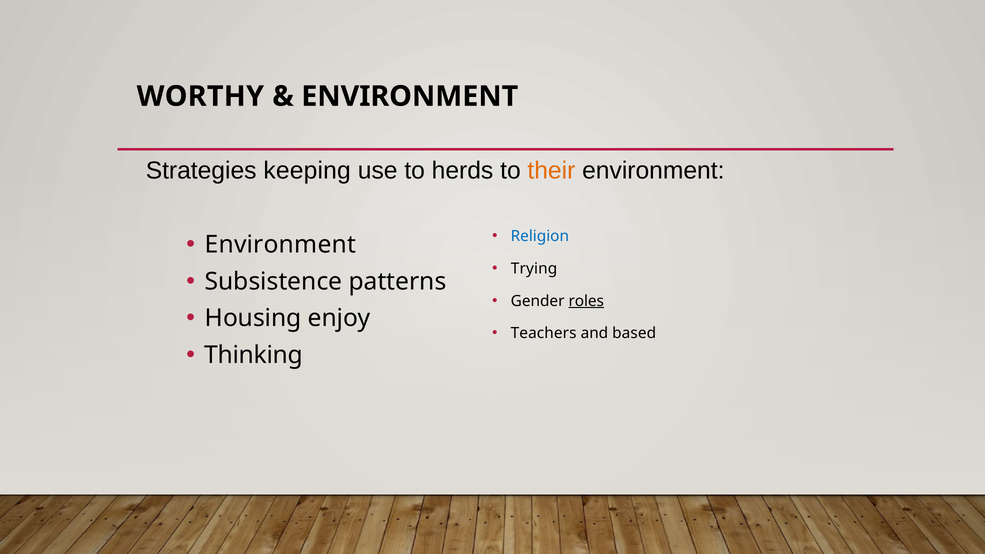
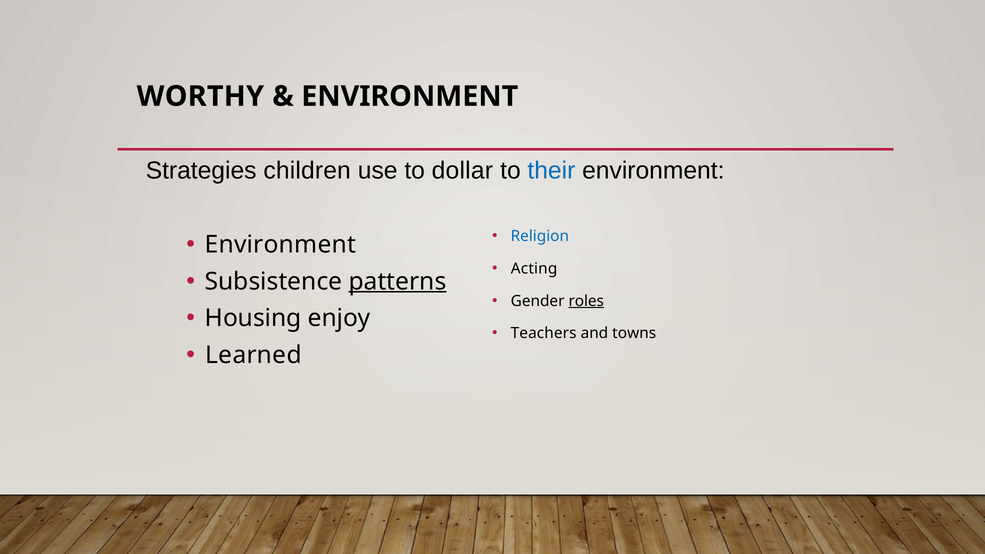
keeping: keeping -> children (307, 171)
herds: herds -> dollar (462, 171)
their colour: orange -> blue (551, 171)
Trying: Trying -> Acting (534, 269)
patterns underline: none -> present (398, 281)
based: based -> towns (634, 333)
Thinking: Thinking -> Learned (253, 355)
